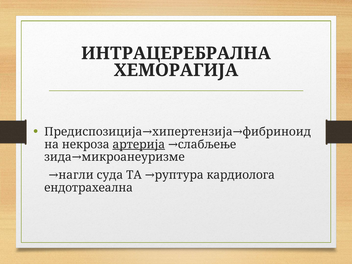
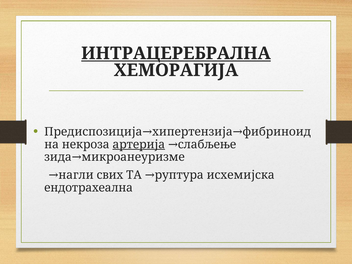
ИНТРАЦЕРЕБРАЛНА underline: none -> present (176, 53)
суда: суда -> свих (110, 175)
кардиолога: кардиолога -> исхемијска (241, 175)
